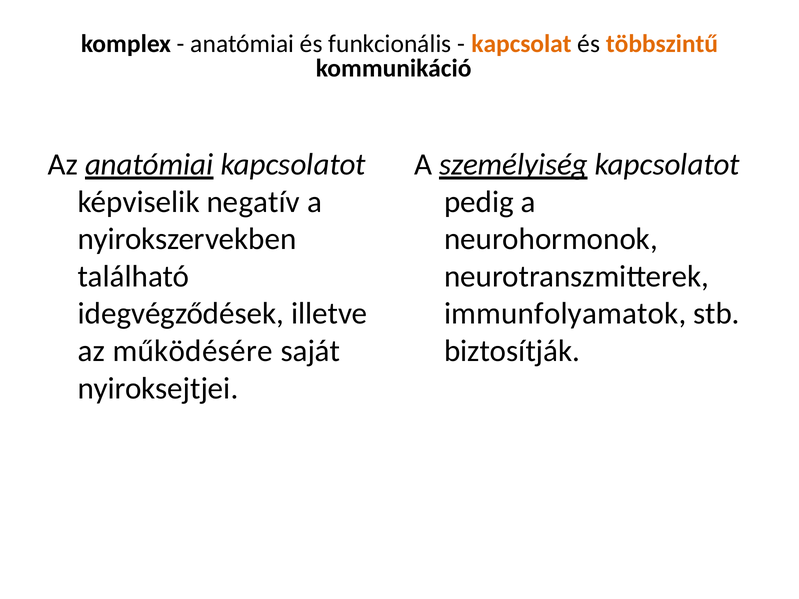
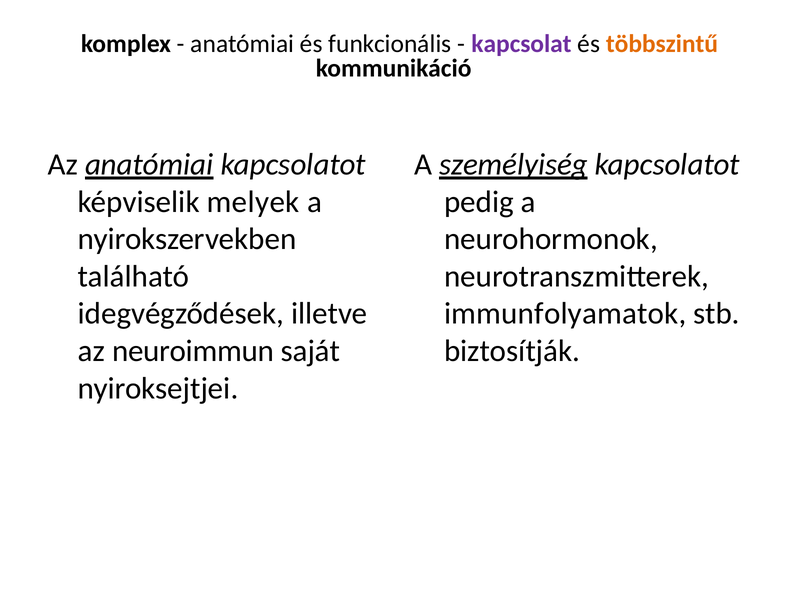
kapcsolat colour: orange -> purple (521, 44)
negatív: negatív -> melyek (253, 202)
működésére: működésére -> neuroimmun (193, 351)
